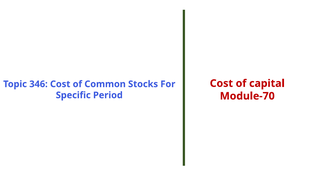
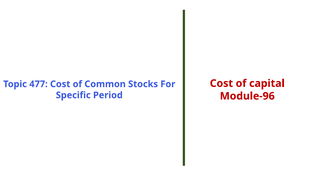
346: 346 -> 477 (38, 84)
Module-70: Module-70 -> Module-96 (247, 96)
